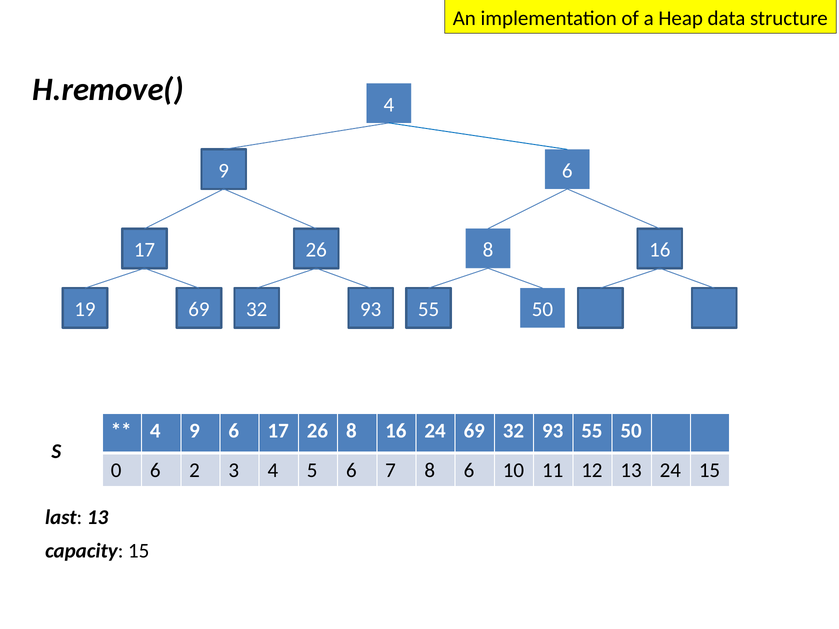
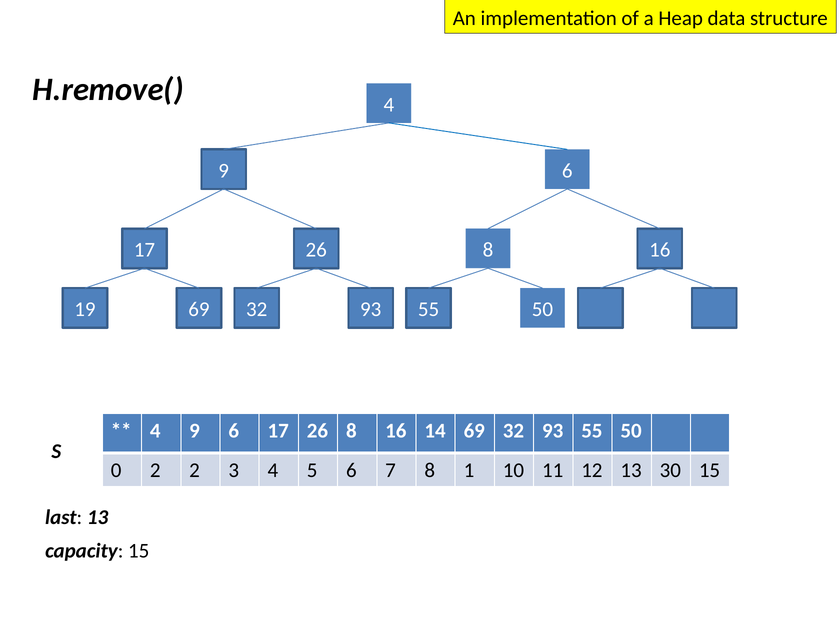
16 24: 24 -> 14 (435, 431)
0 6: 6 -> 2 (155, 470)
8 6: 6 -> 1 (469, 470)
13 24: 24 -> 30 (670, 470)
